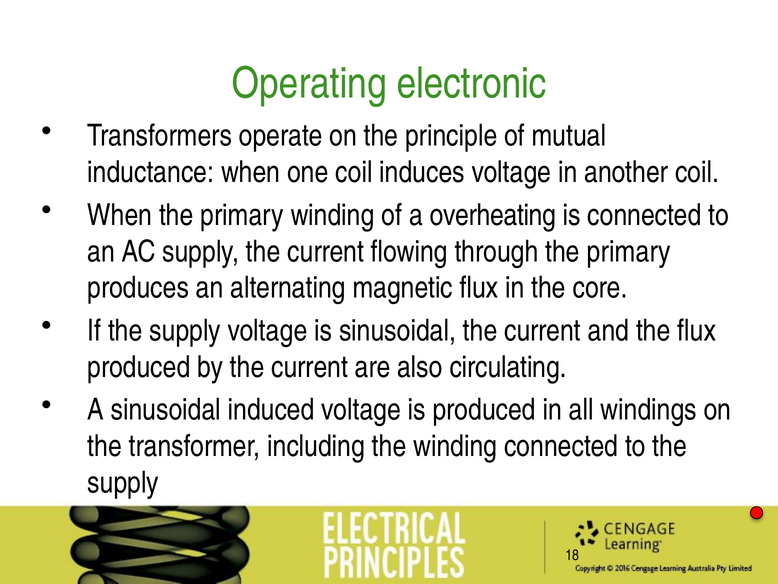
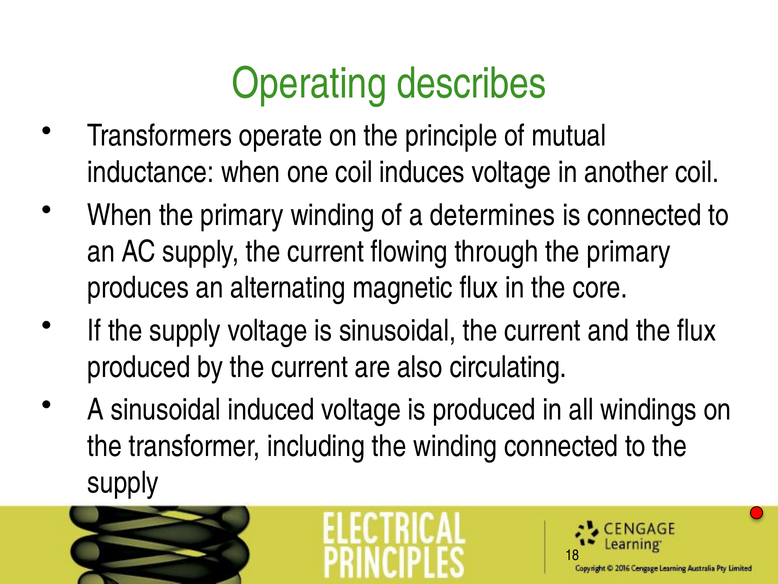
electronic: electronic -> describes (472, 83)
overheating: overheating -> determines (493, 215)
